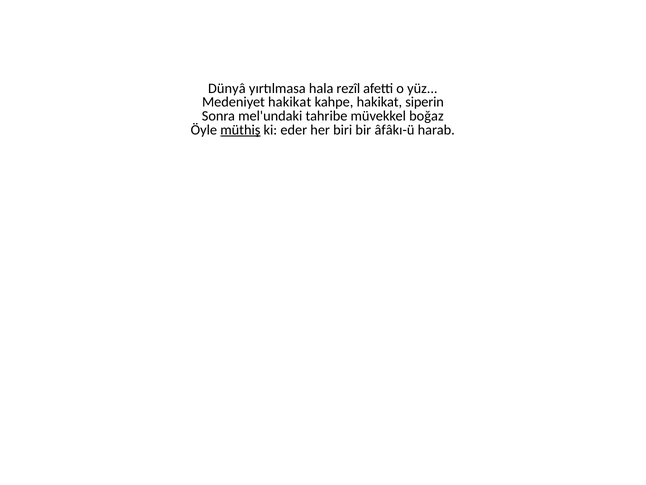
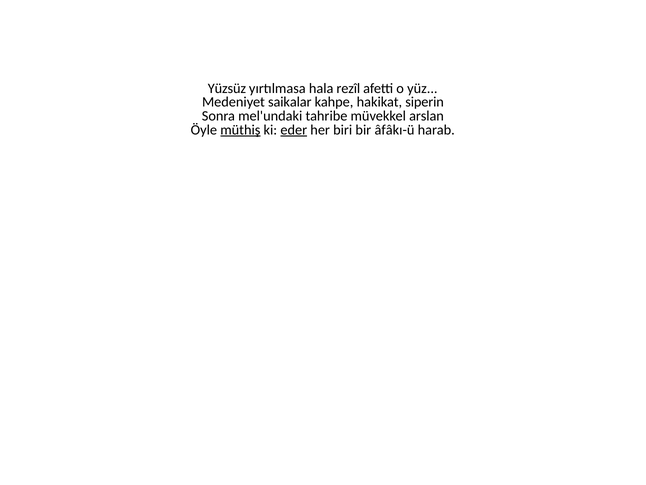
Dünyâ: Dünyâ -> Yüzsüz (227, 88)
Medeniyet hakikat: hakikat -> saikalar (290, 102)
boğaz: boğaz -> arslan (426, 116)
eder underline: none -> present (294, 130)
